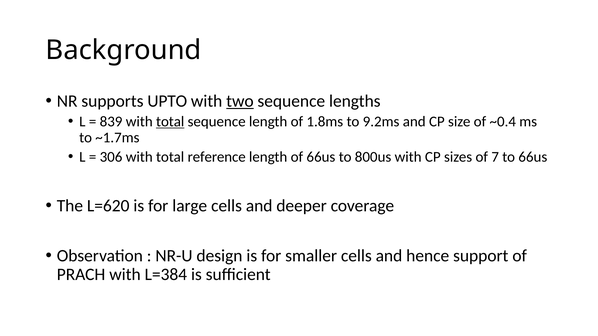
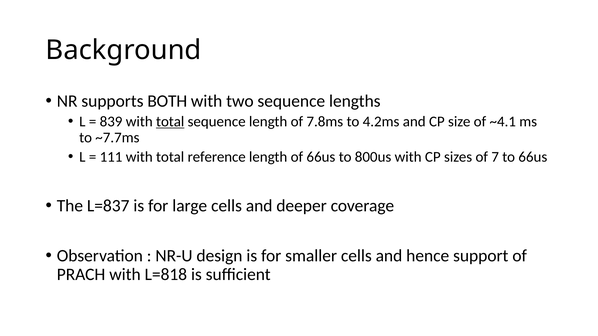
UPTO: UPTO -> BOTH (167, 101)
two underline: present -> none (240, 101)
1.8ms: 1.8ms -> 7.8ms (325, 122)
9.2ms: 9.2ms -> 4.2ms (381, 122)
~0.4: ~0.4 -> ~4.1 (503, 122)
~1.7ms: ~1.7ms -> ~7.7ms (117, 138)
306: 306 -> 111 (111, 157)
L=620: L=620 -> L=837 (108, 206)
L=384: L=384 -> L=818 (166, 275)
